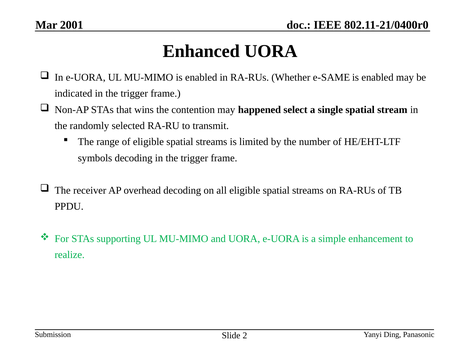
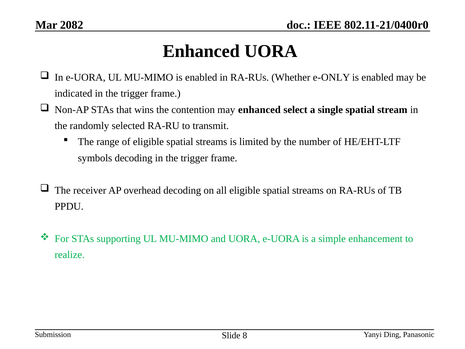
2001: 2001 -> 2082 (72, 25)
e-SAME: e-SAME -> e-ONLY (331, 77)
may happened: happened -> enhanced (259, 110)
2: 2 -> 8 (245, 335)
